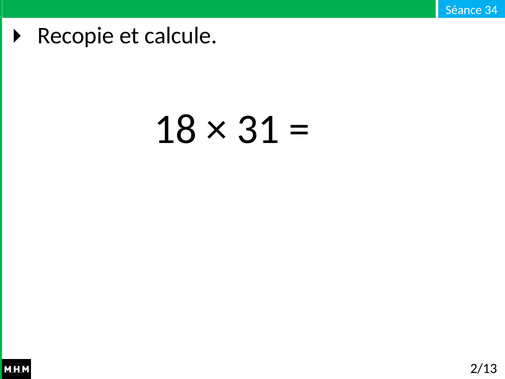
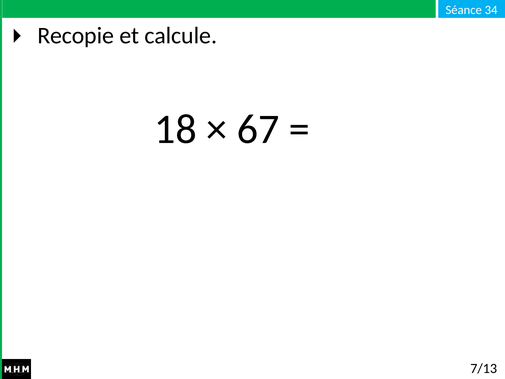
31: 31 -> 67 (258, 129)
2/13: 2/13 -> 7/13 (484, 368)
